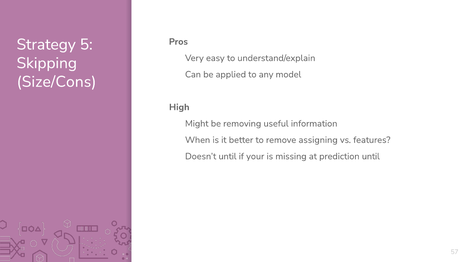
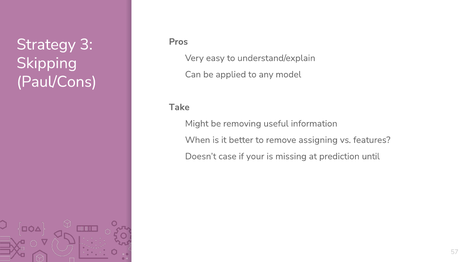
5: 5 -> 3 (86, 44)
Size/Cons: Size/Cons -> Paul/Cons (57, 82)
High: High -> Take (179, 107)
Doesn’t until: until -> case (228, 156)
